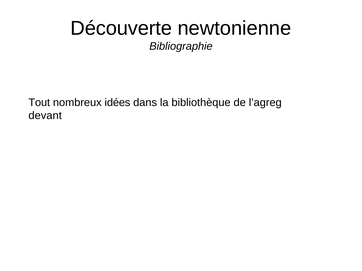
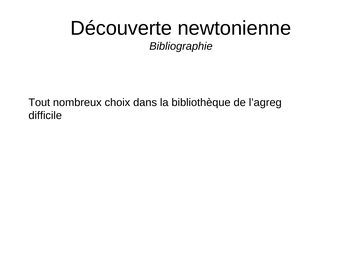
idées: idées -> choix (117, 103)
devant: devant -> difficile (45, 116)
